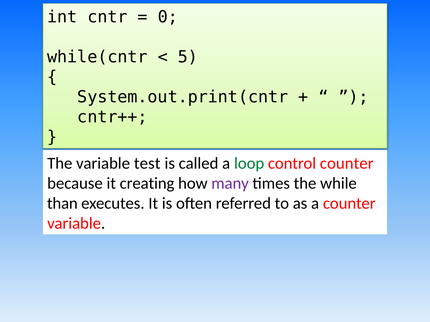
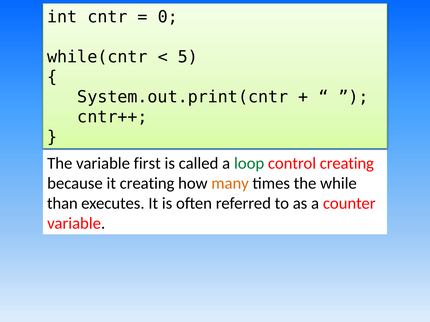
test: test -> first (147, 163)
control counter: counter -> creating (347, 163)
many colour: purple -> orange (230, 184)
